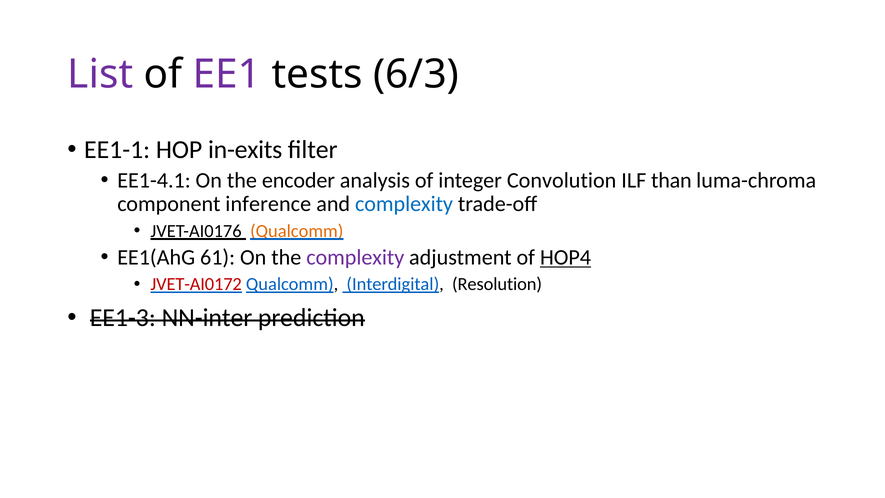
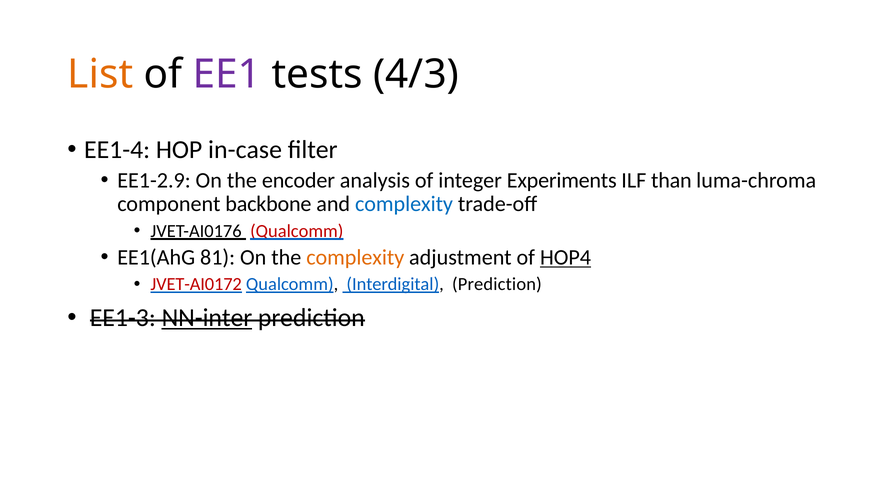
List colour: purple -> orange (100, 74)
6/3: 6/3 -> 4/3 (416, 74)
EE1-1: EE1-1 -> EE1-4 (117, 150)
in-exits: in-exits -> in-case (245, 150)
EE1-4.1: EE1-4.1 -> EE1-2.9 (154, 180)
Convolution: Convolution -> Experiments (562, 180)
inference: inference -> backbone (268, 204)
Qualcomm colour: orange -> red (297, 231)
61: 61 -> 81 (218, 257)
complexity colour: purple -> orange (355, 257)
Interdigital Resolution: Resolution -> Prediction (497, 284)
NN-inter underline: none -> present (207, 317)
